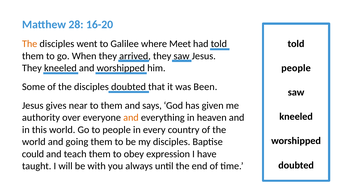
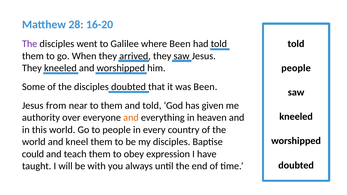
The colour: orange -> purple (30, 44)
where Meet: Meet -> Been (180, 44)
gives: gives -> from (56, 106)
and says: says -> told (152, 106)
going: going -> kneel (77, 142)
